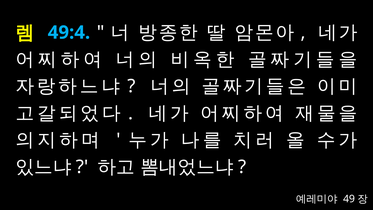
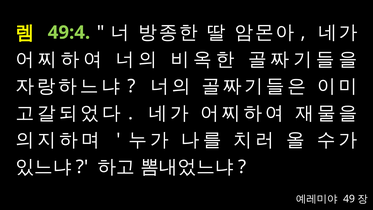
49:4 colour: light blue -> light green (69, 32)
